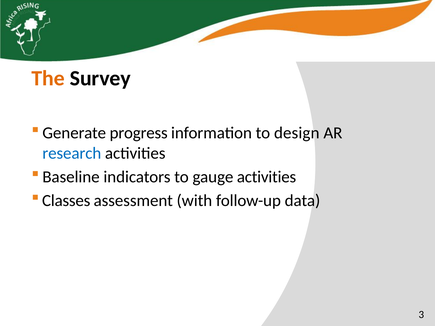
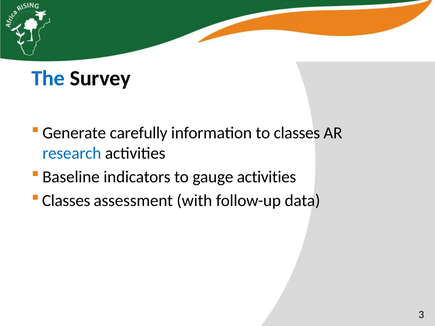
The colour: orange -> blue (48, 78)
progress: progress -> carefully (139, 133)
to design: design -> classes (297, 133)
